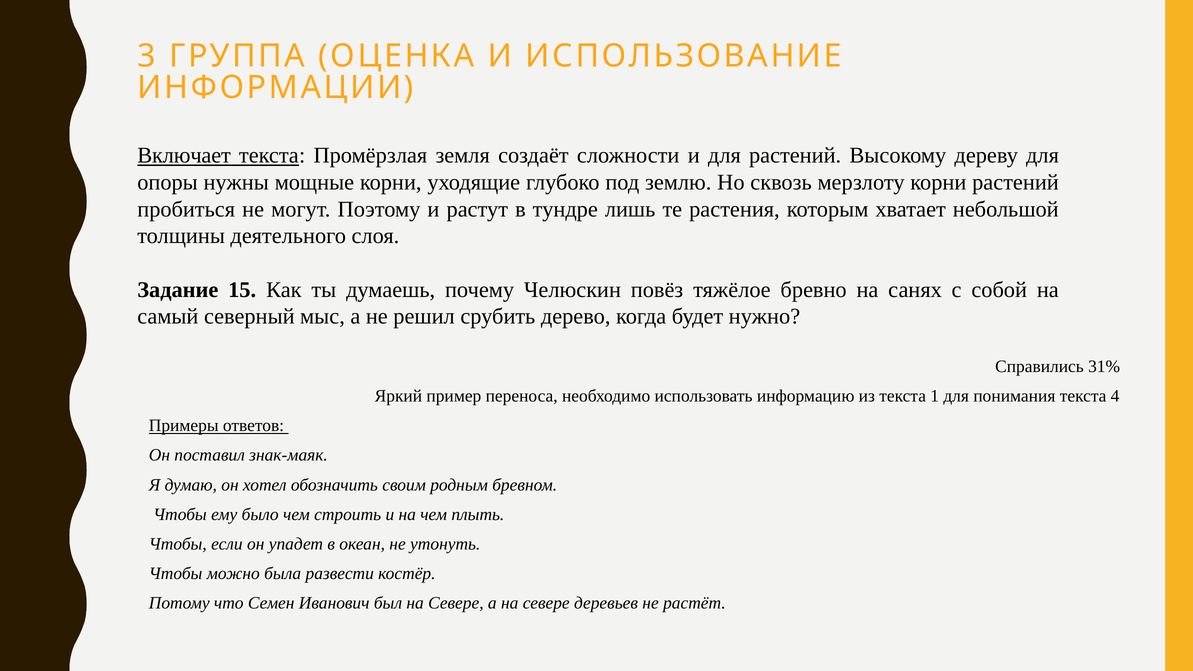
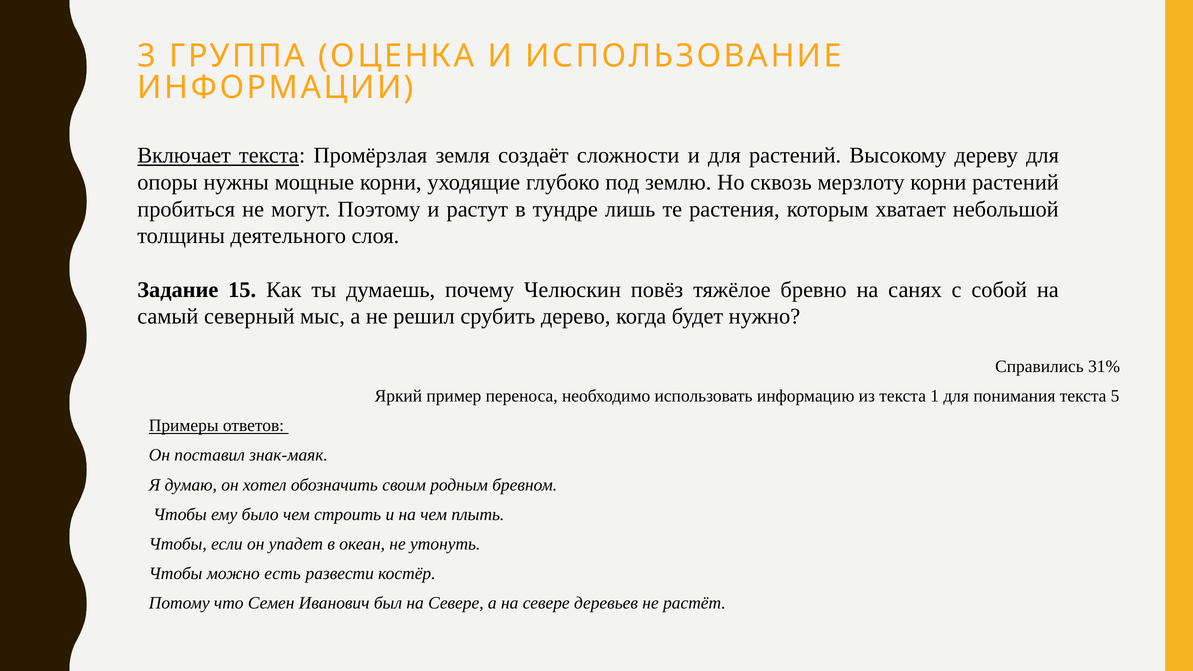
4: 4 -> 5 (1115, 396)
была: была -> есть (283, 574)
